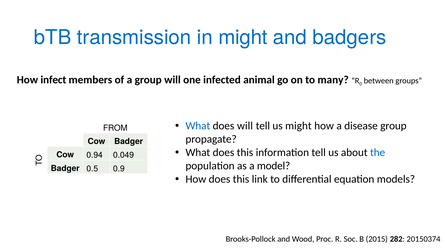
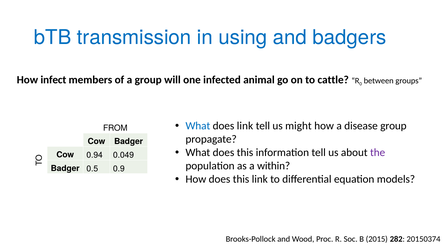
in might: might -> using (243, 37)
many: many -> cattle (333, 80)
does will: will -> link (245, 126)
the colour: blue -> purple (378, 153)
model: model -> within (274, 166)
